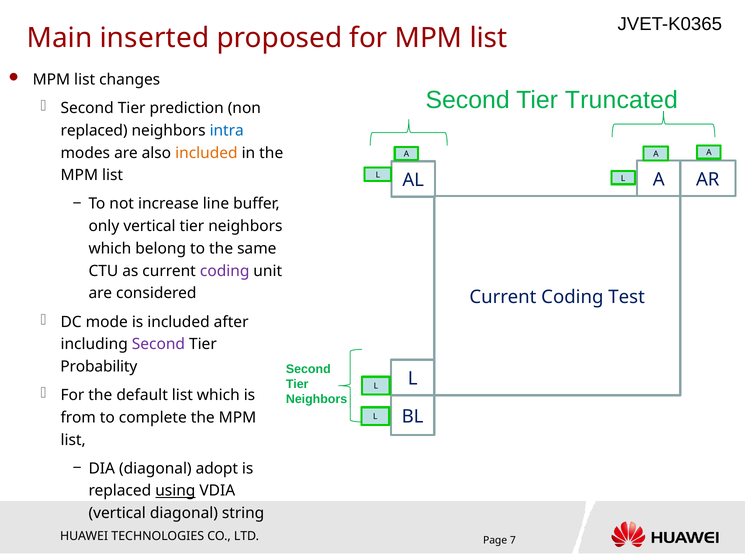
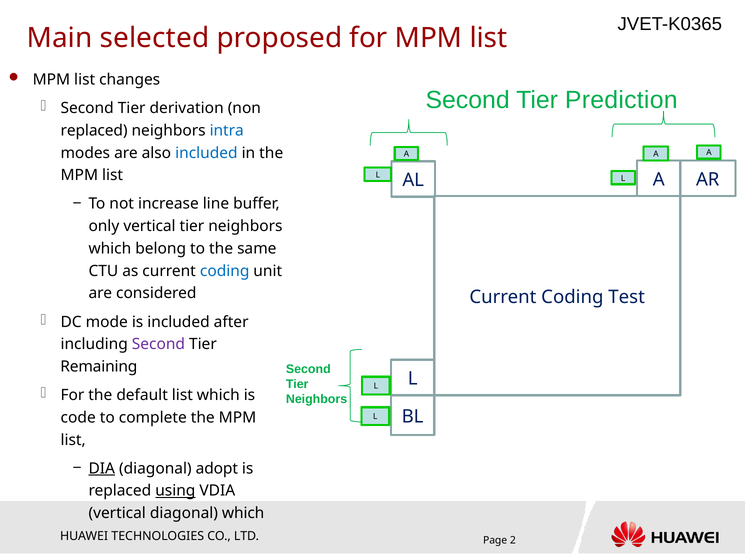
inserted: inserted -> selected (154, 38)
Truncated: Truncated -> Prediction (621, 100)
prediction: prediction -> derivation (187, 108)
included colour: orange -> blue (206, 153)
coding colour: purple -> blue (225, 271)
Probability: Probability -> Remaining (99, 366)
from: from -> code (78, 417)
DIA underline: none -> present (102, 468)
diagonal string: string -> which (243, 513)
7: 7 -> 2 (513, 540)
